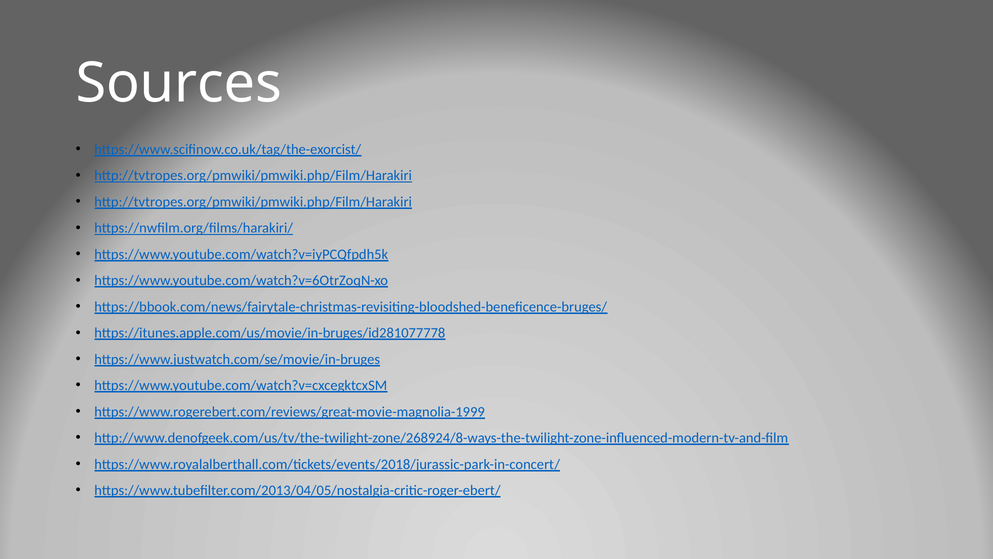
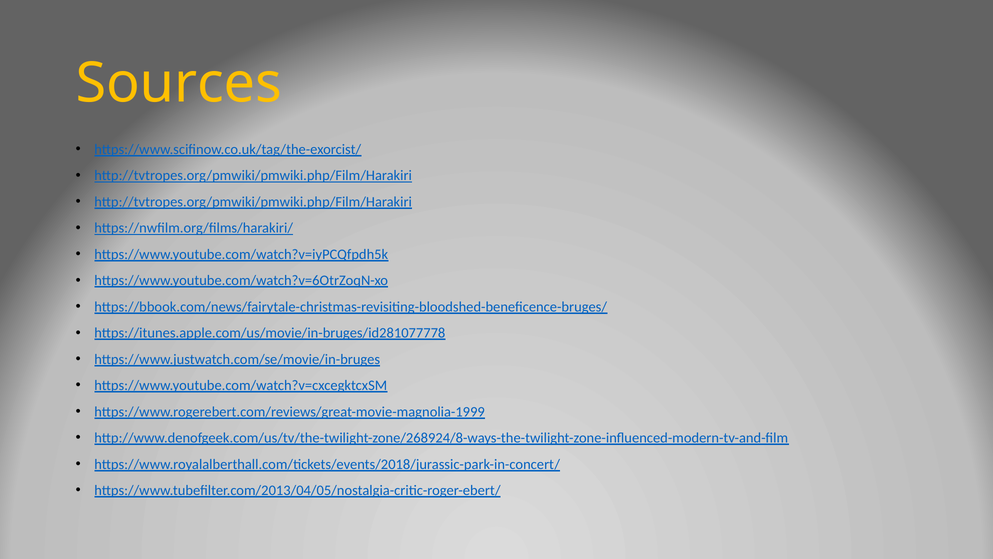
Sources colour: white -> yellow (179, 83)
